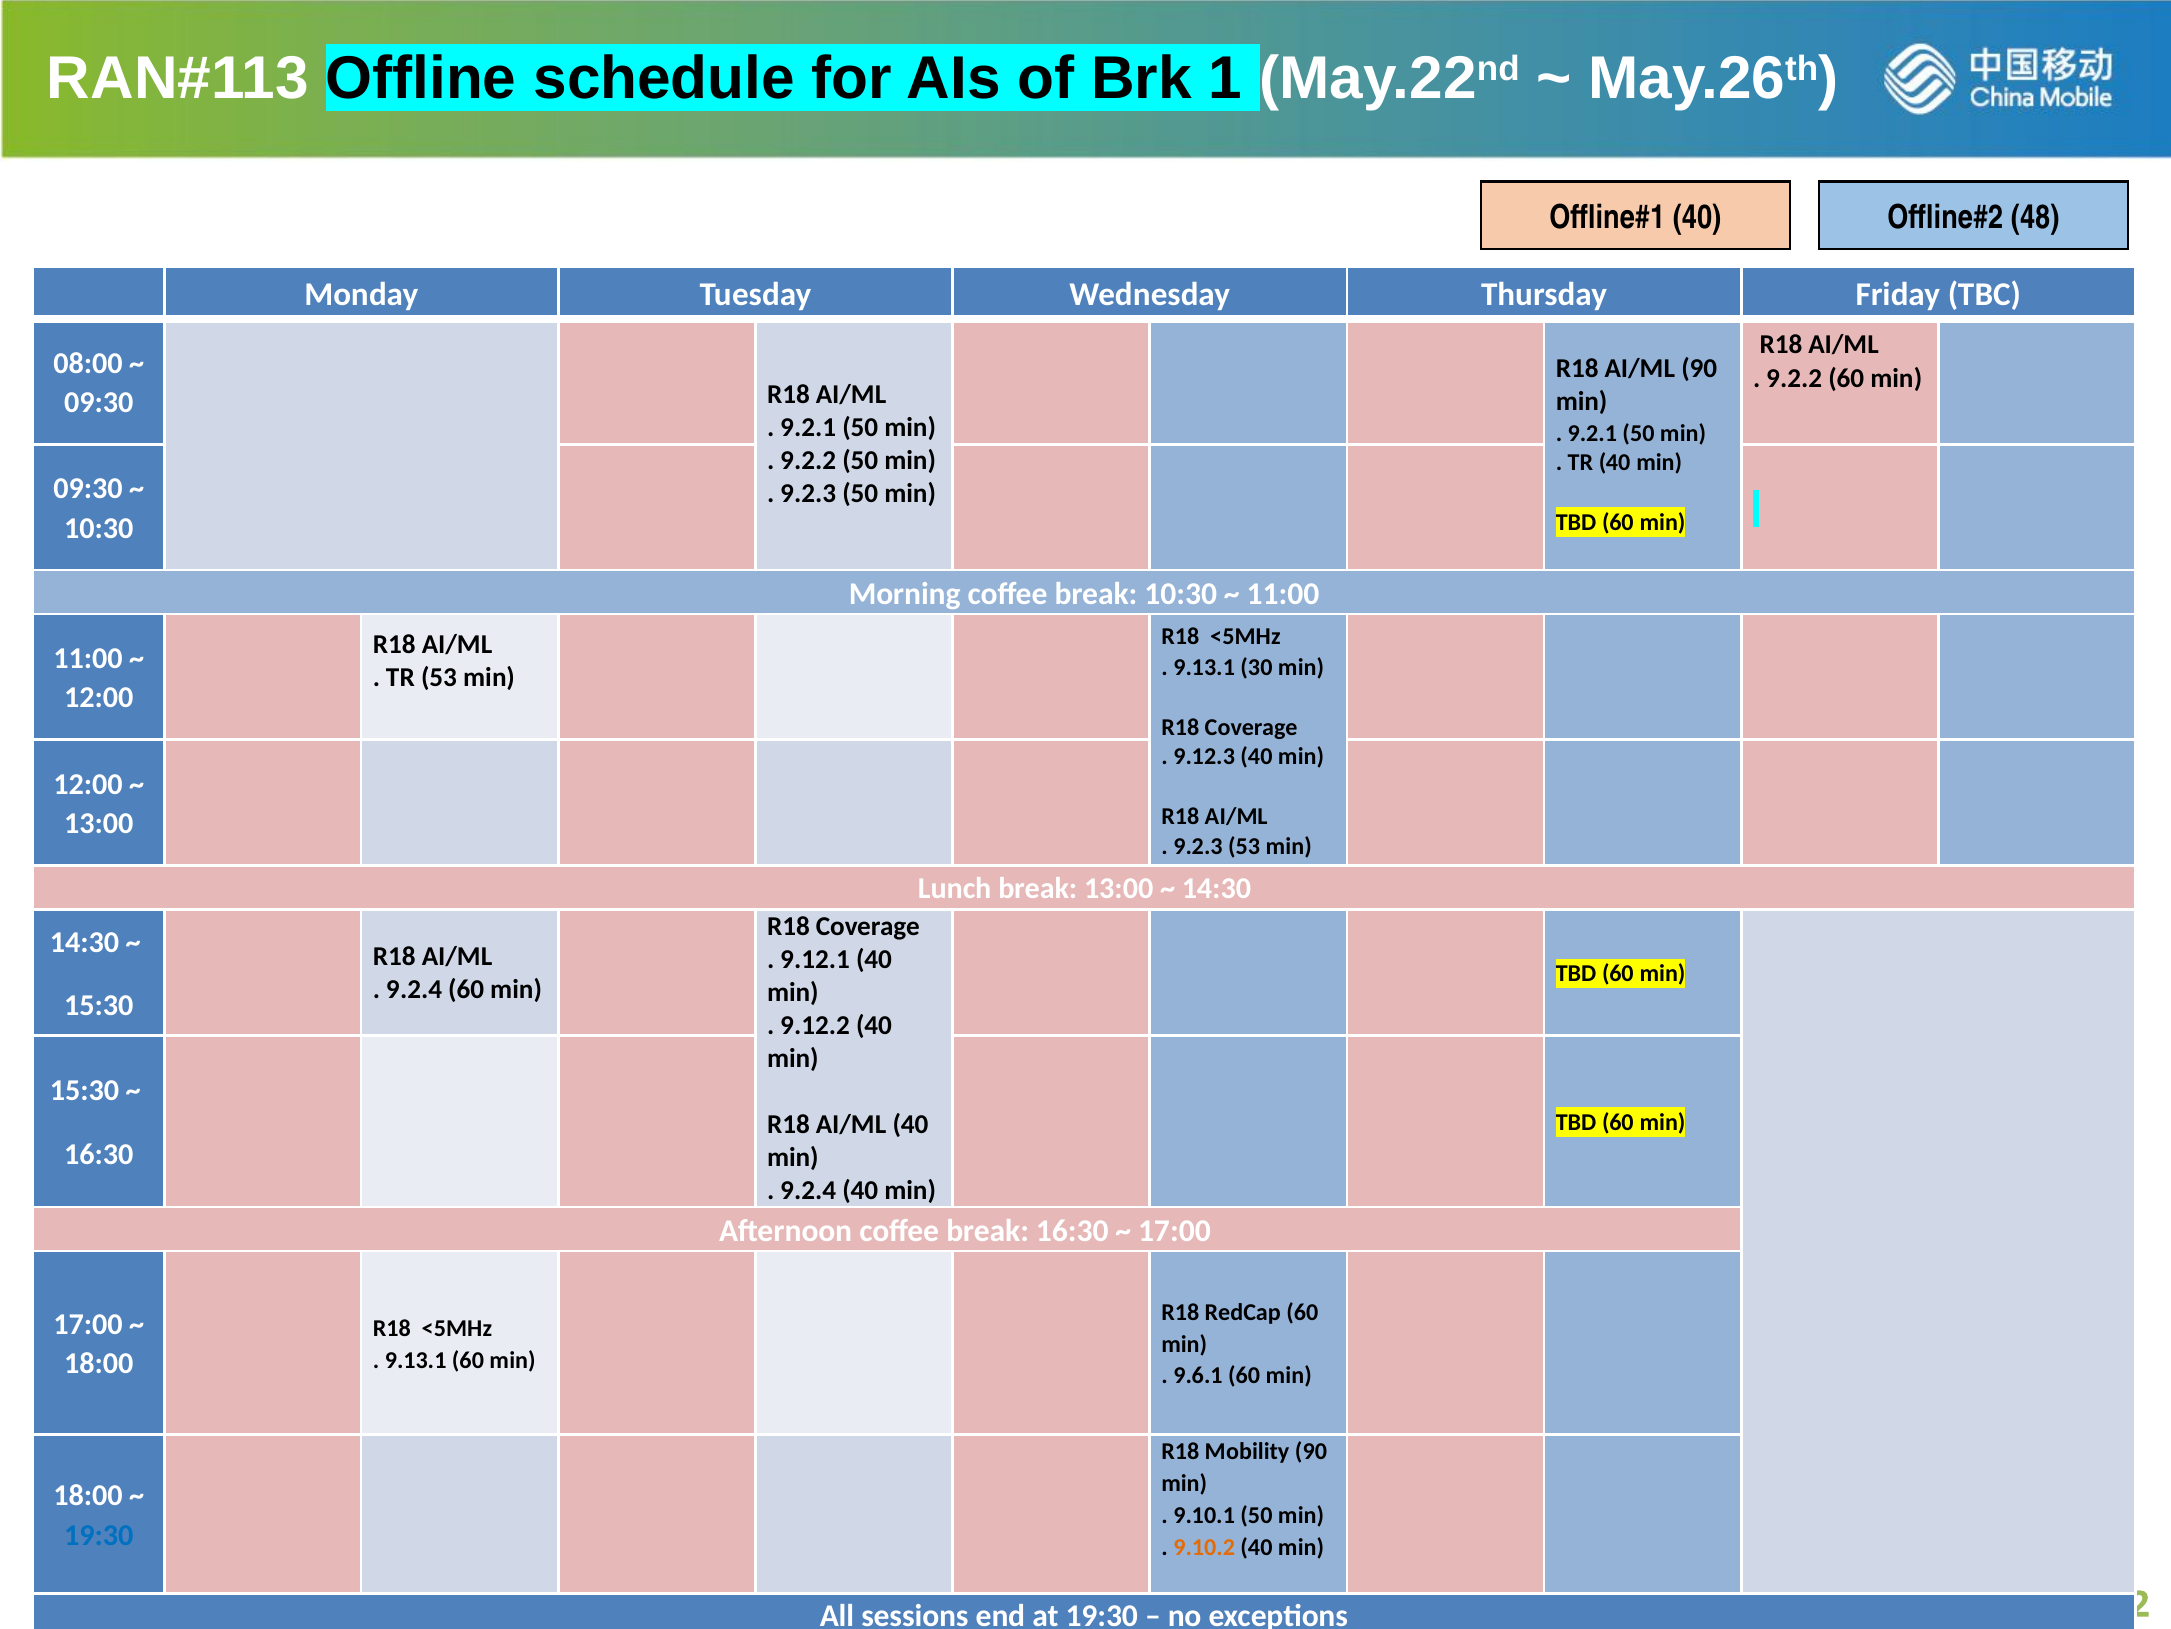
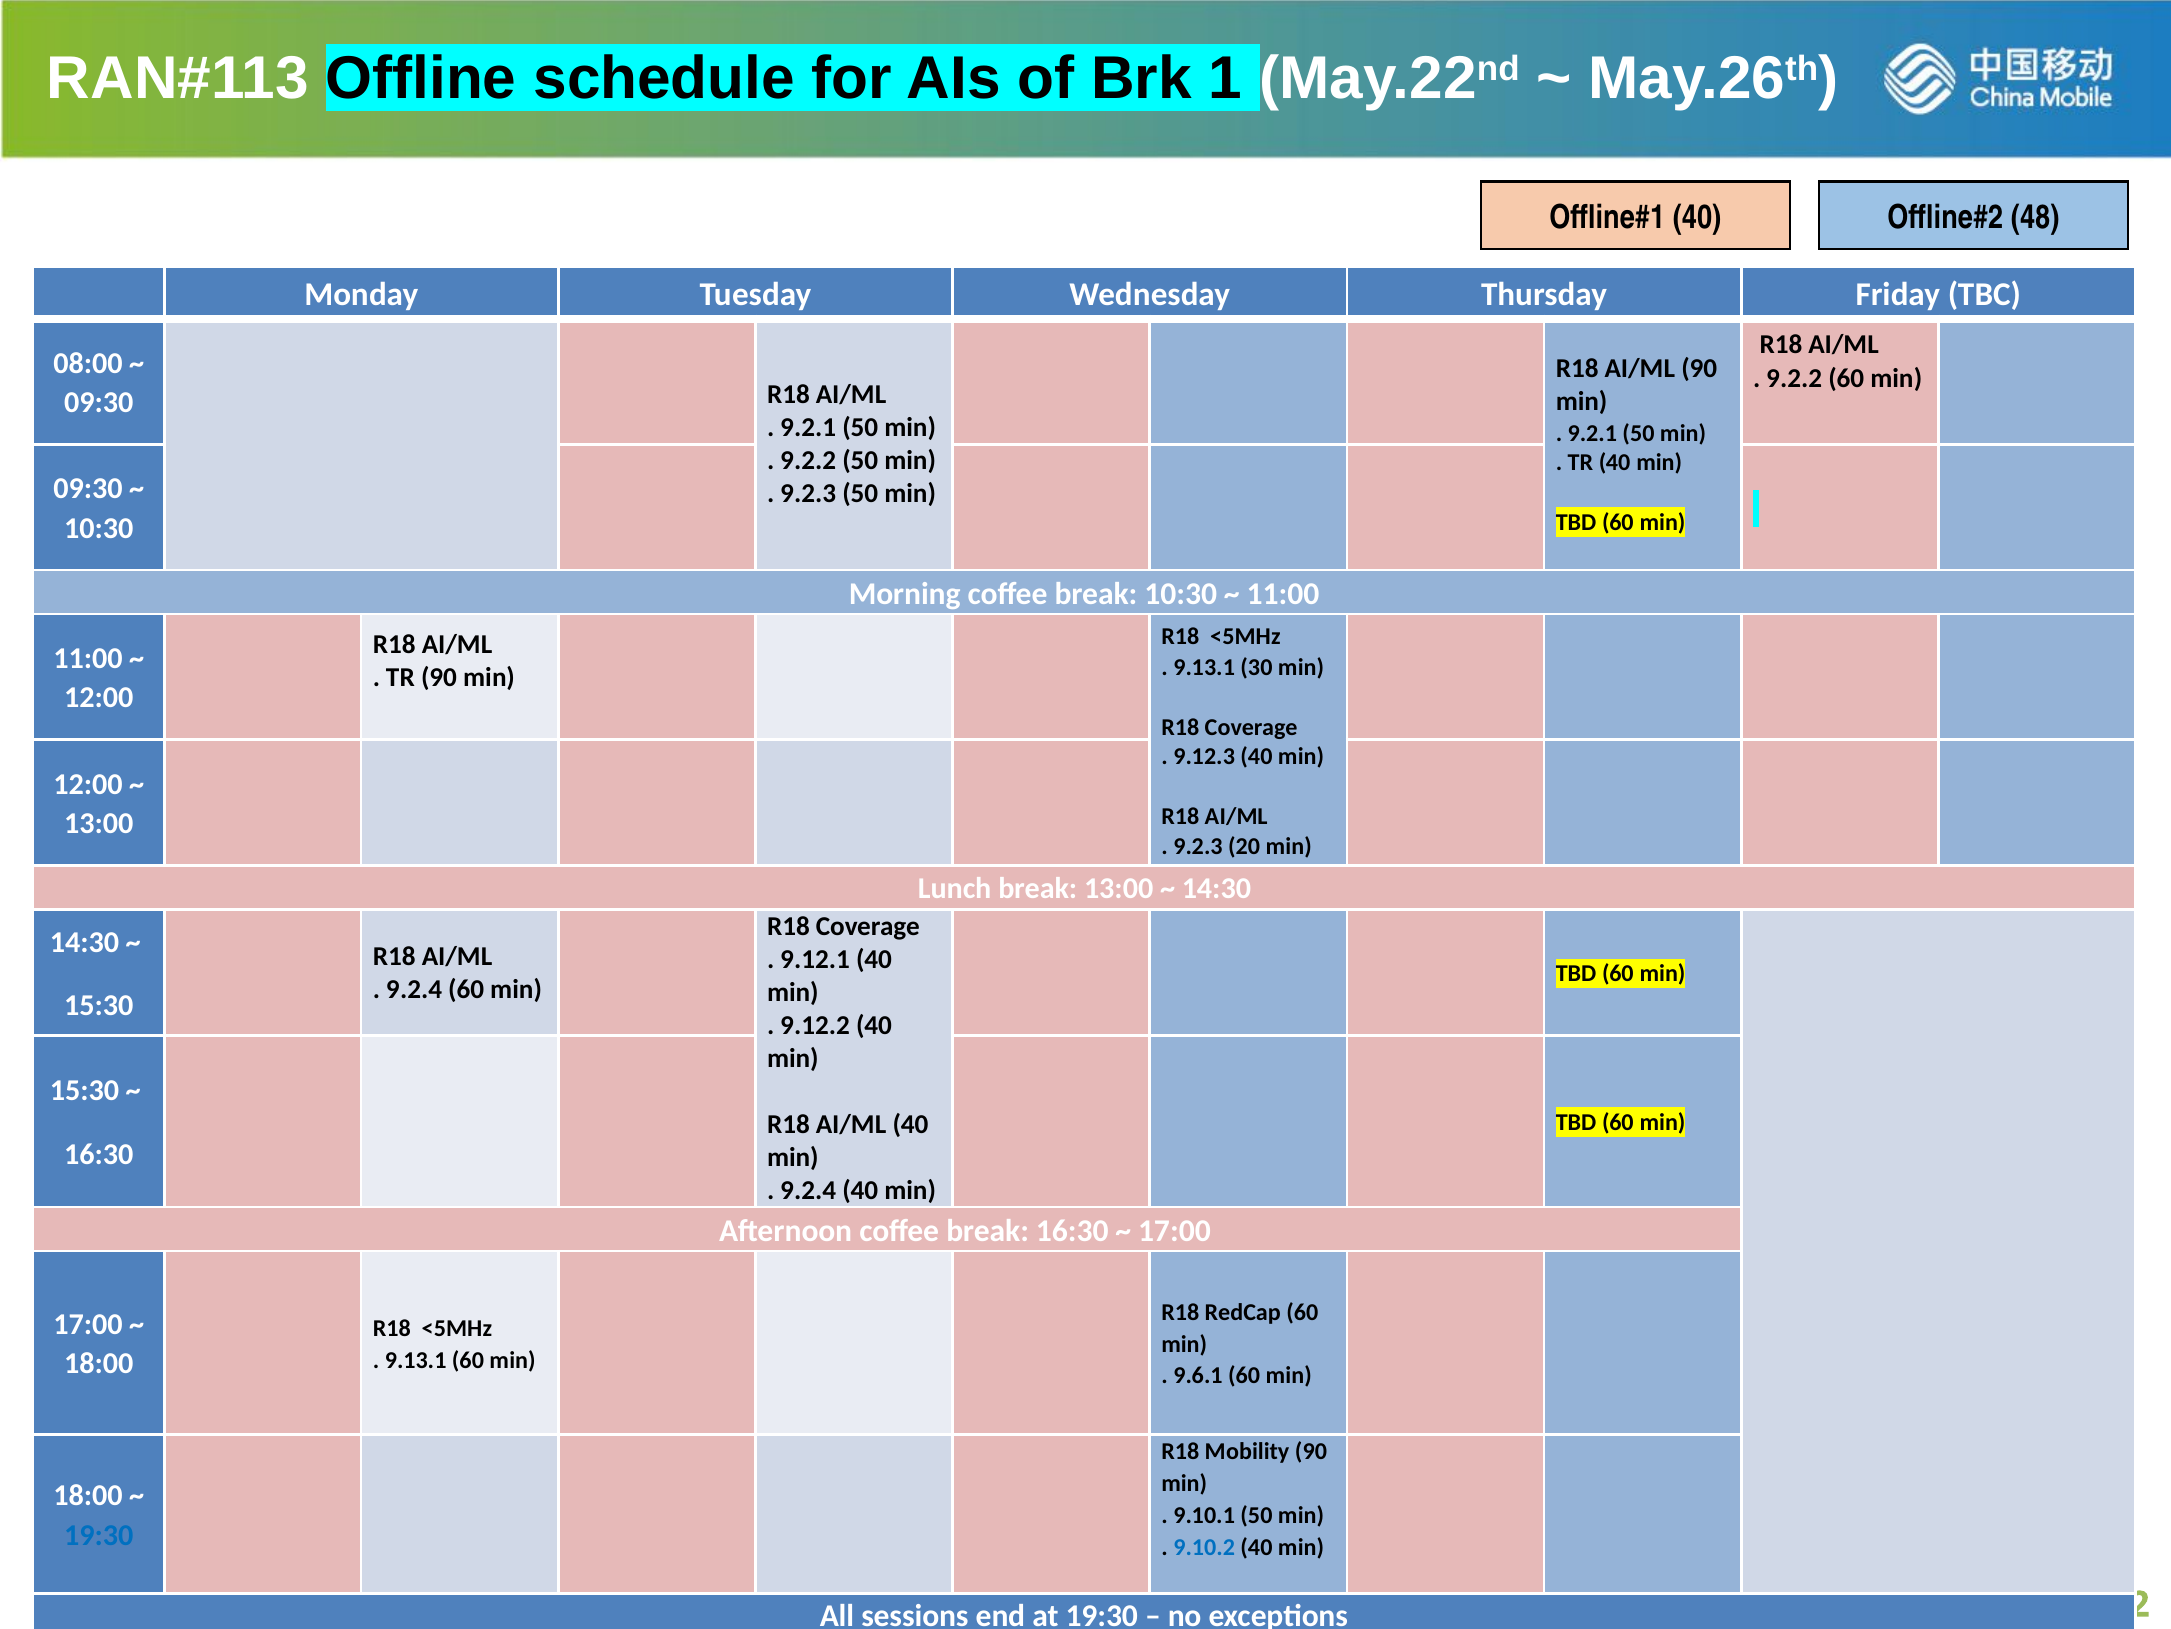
TR 53: 53 -> 90 (439, 677)
9.2.3 53: 53 -> 20 (1244, 846)
9.10.2 colour: orange -> blue (1204, 1546)
